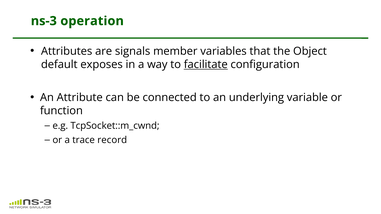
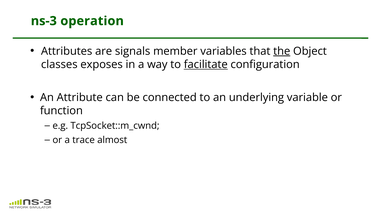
the underline: none -> present (282, 51)
default: default -> classes (59, 65)
record: record -> almost (112, 140)
